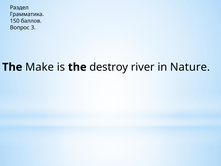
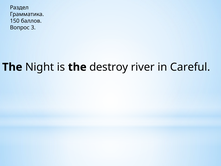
Make: Make -> Night (40, 67)
Nature: Nature -> Careful (190, 67)
